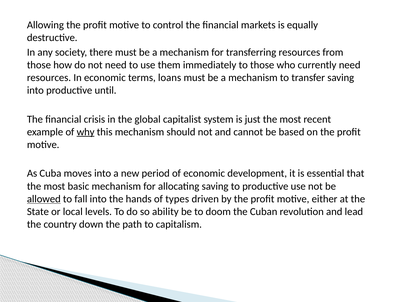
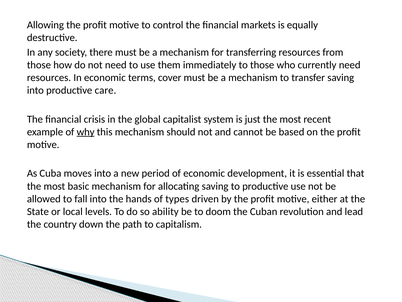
loans: loans -> cover (170, 78)
until: until -> care (105, 90)
allowed underline: present -> none (44, 199)
